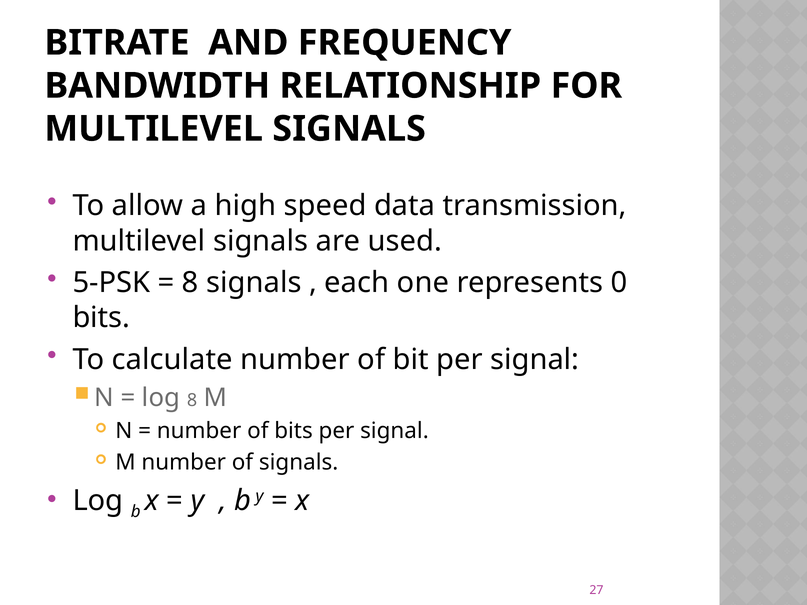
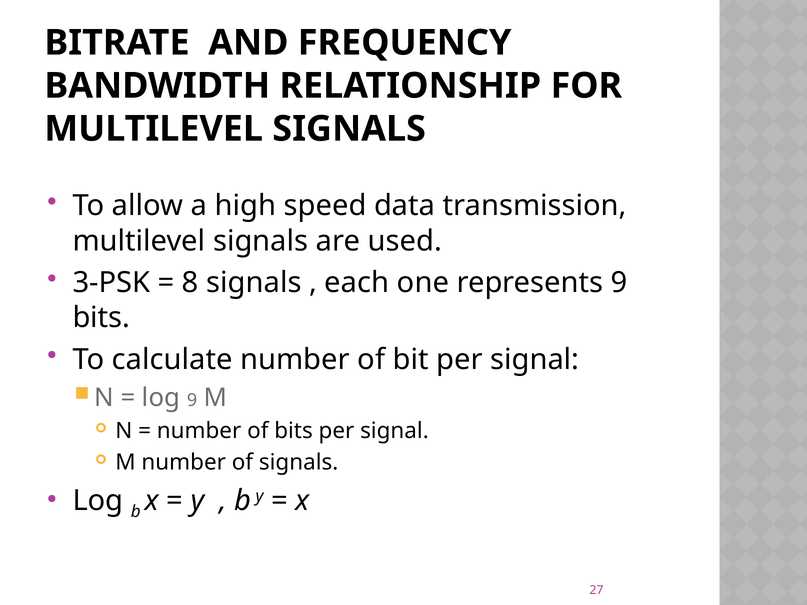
5-PSK: 5-PSK -> 3-PSK (111, 283)
represents 0: 0 -> 9 (619, 283)
log 8: 8 -> 9 (192, 401)
